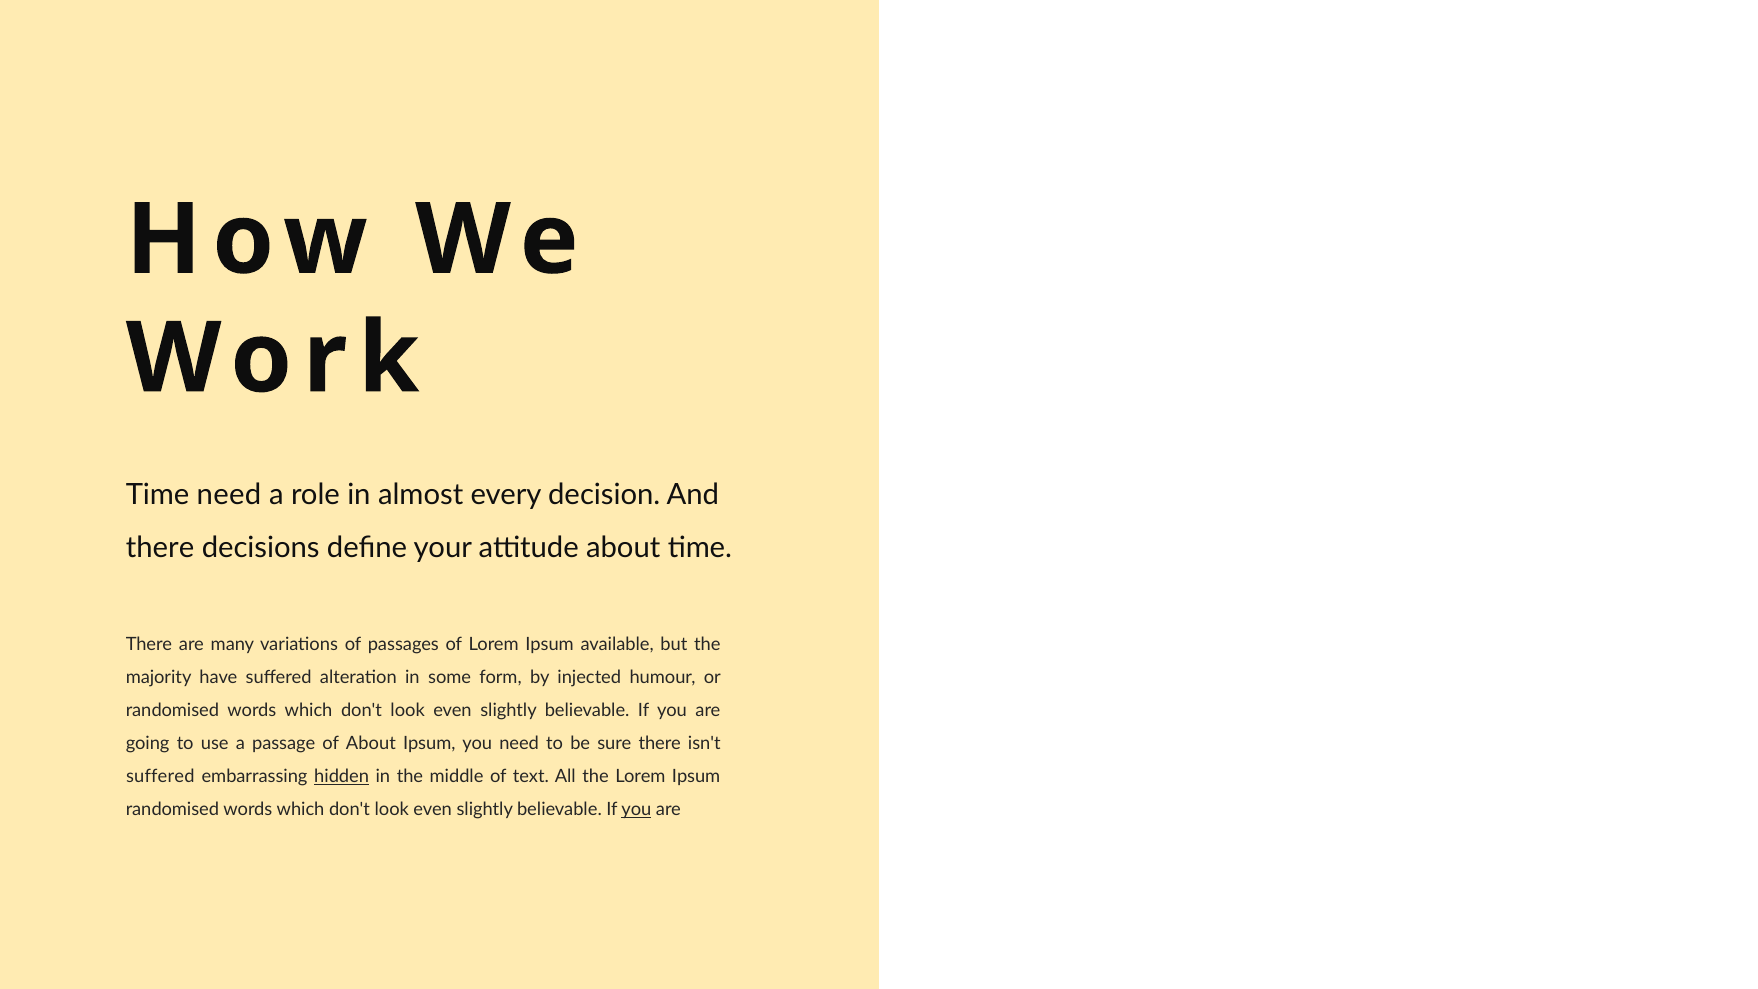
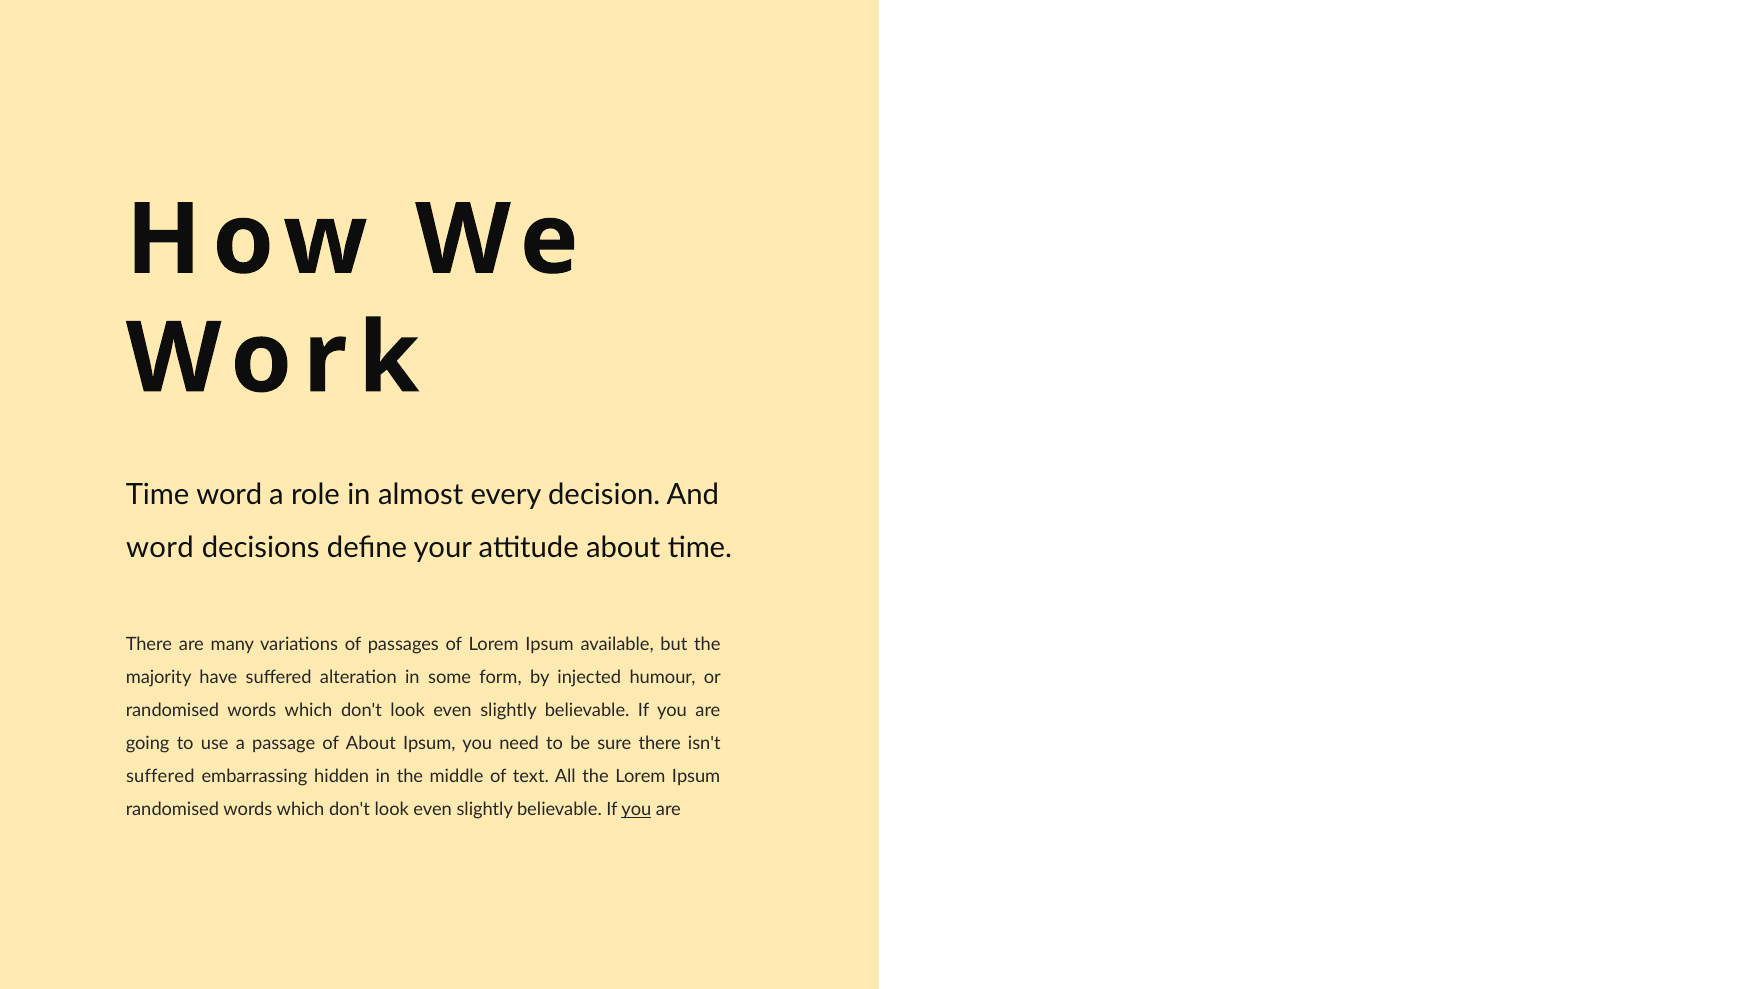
Time need: need -> word (229, 495)
there: there -> word (160, 547)
hidden underline: present -> none (342, 777)
